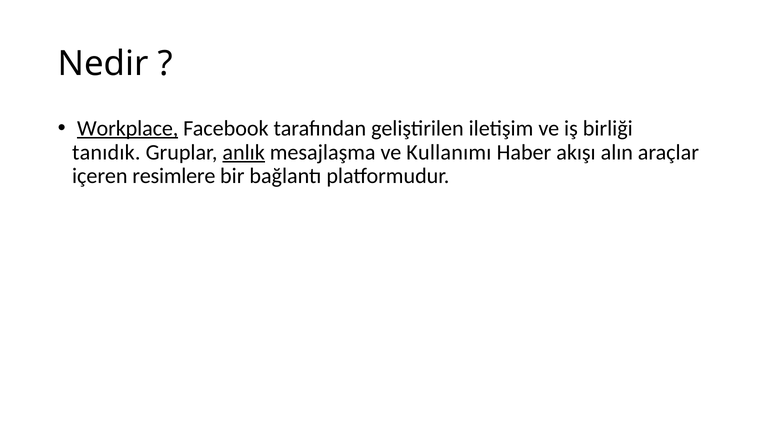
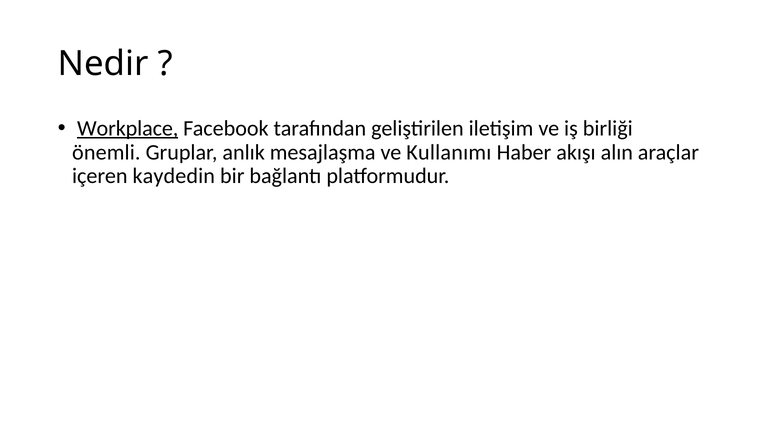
tanıdık: tanıdık -> önemli (106, 152)
anlık underline: present -> none (244, 152)
resimlere: resimlere -> kaydedin (174, 176)
